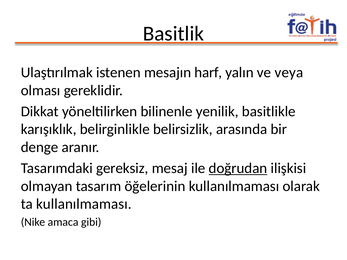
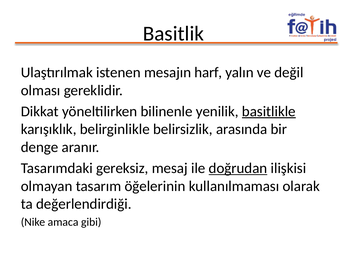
veya: veya -> değil (289, 72)
basitlikle underline: none -> present (269, 111)
ta kullanılmaması: kullanılmaması -> değerlendirdiği (84, 204)
